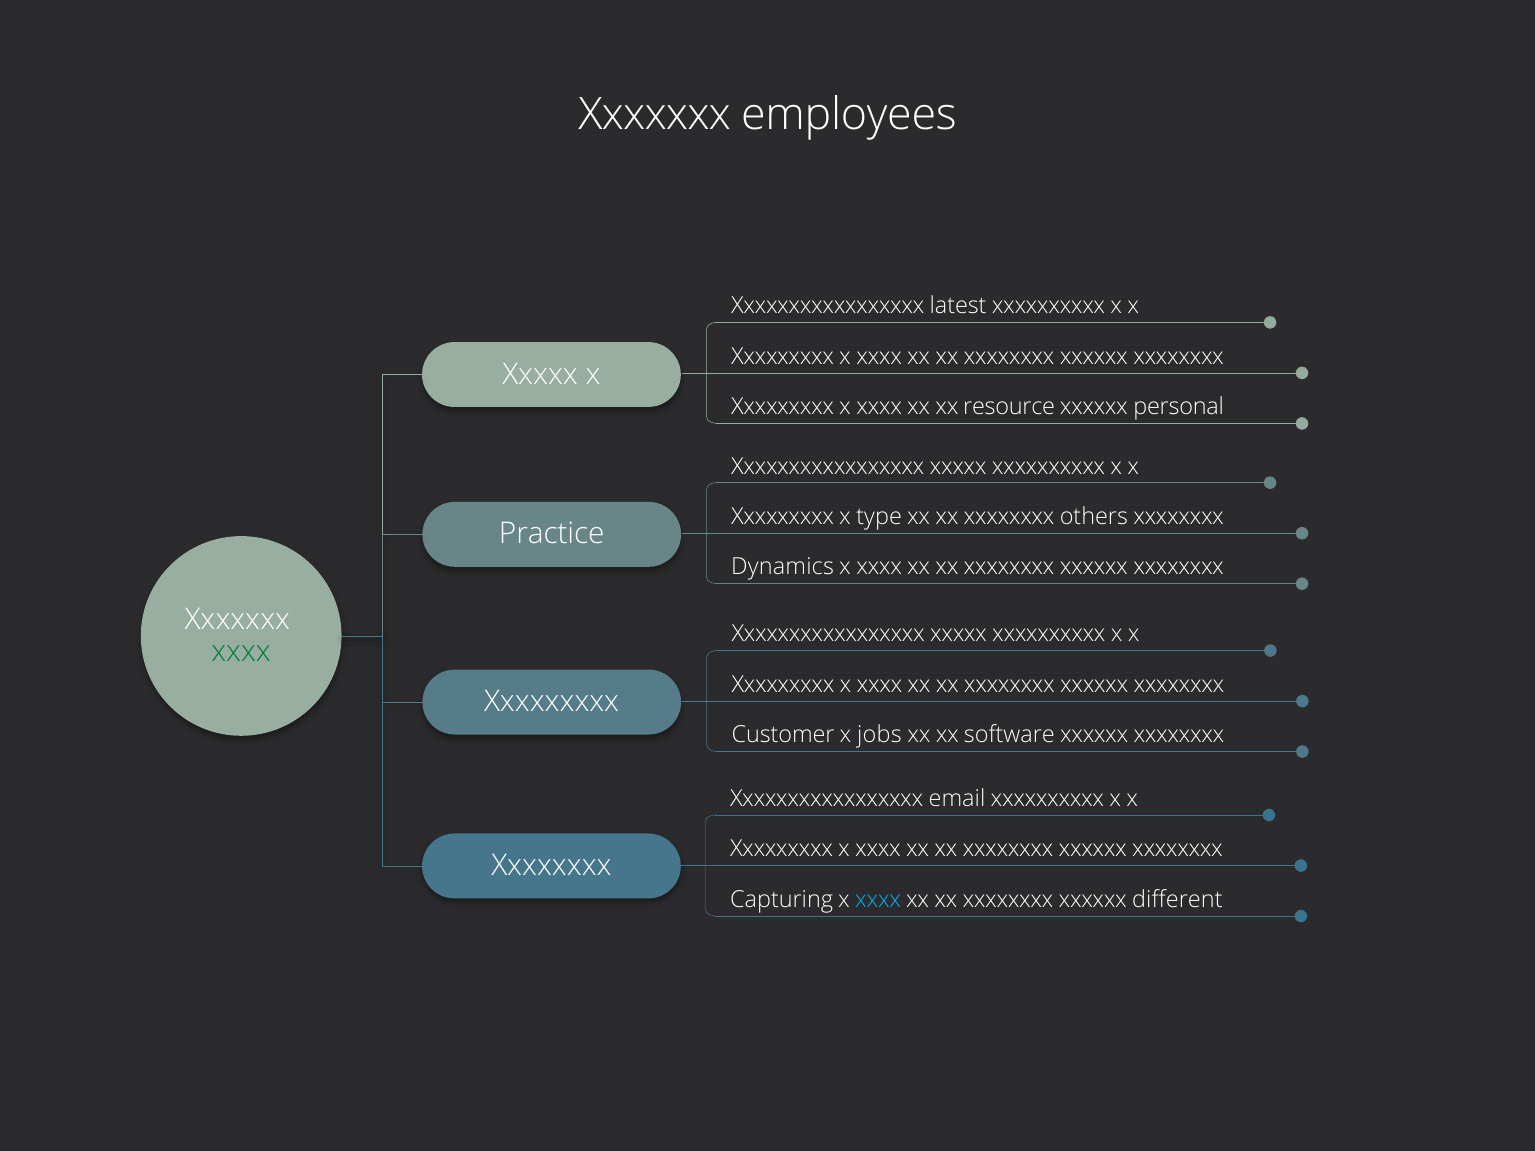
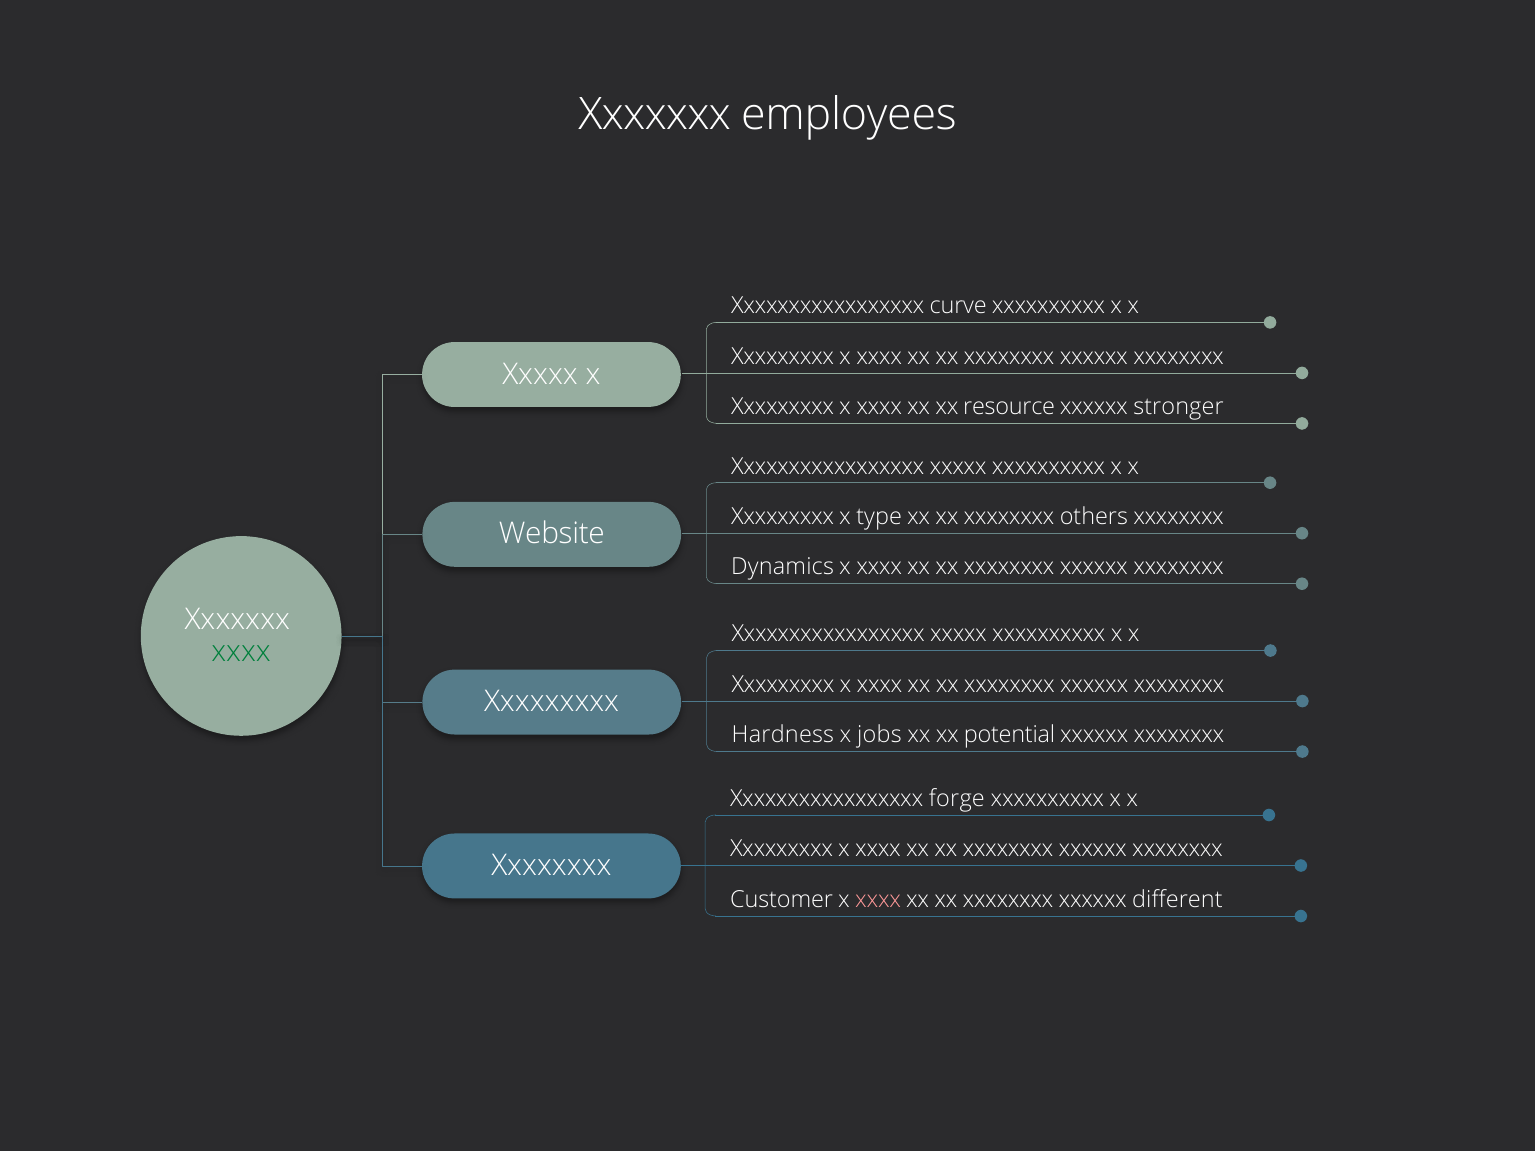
latest: latest -> curve (958, 306)
personal: personal -> stronger (1178, 407)
Practice: Practice -> Website (552, 534)
Customer: Customer -> Hardness (783, 735)
software: software -> potential (1009, 735)
email: email -> forge (957, 799)
Capturing: Capturing -> Customer (782, 899)
xxxx colour: light blue -> pink (878, 899)
